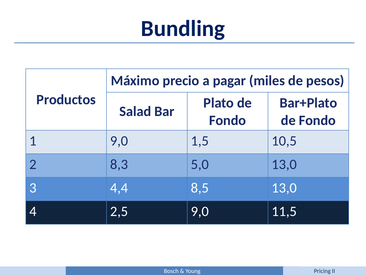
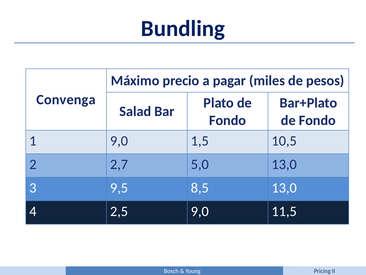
Productos: Productos -> Convenga (66, 99)
8,3: 8,3 -> 2,7 (119, 164)
4,4: 4,4 -> 9,5 (119, 188)
